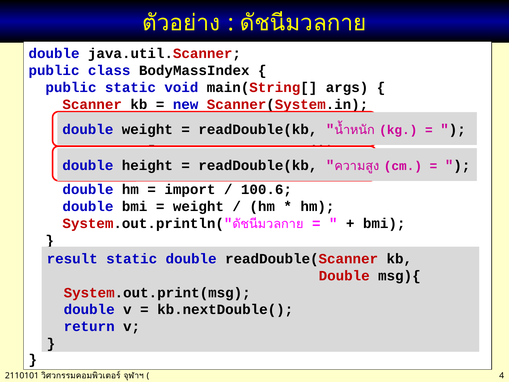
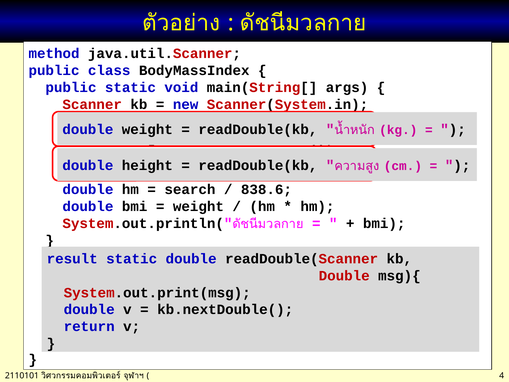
double: double -> method (54, 54)
import: import -> search (190, 189)
100.6: 100.6 -> 838.6 (266, 189)
